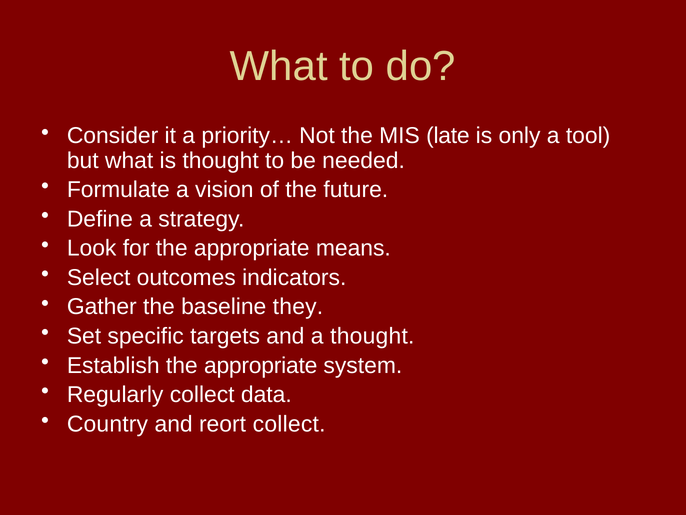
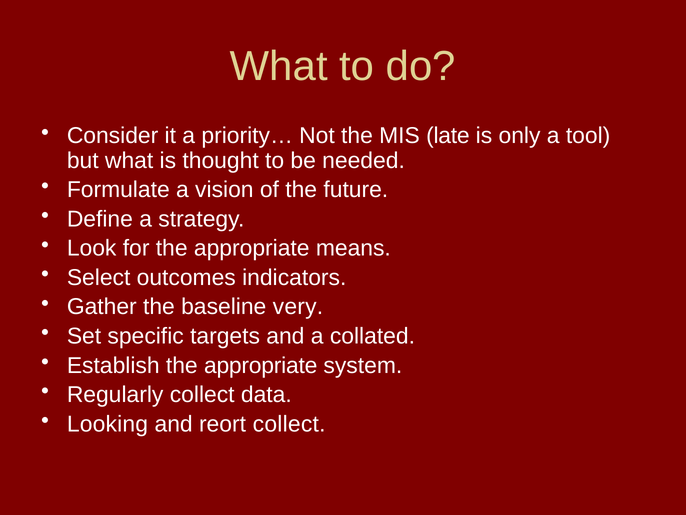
they: they -> very (298, 307)
a thought: thought -> collated (372, 336)
Country: Country -> Looking (107, 424)
